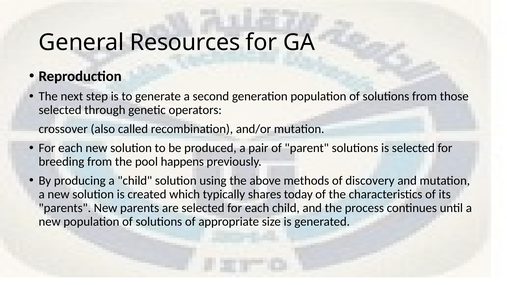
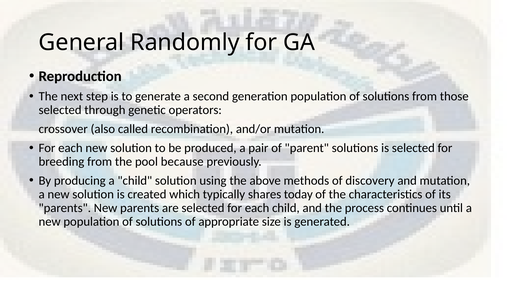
Resources: Resources -> Randomly (185, 43)
happens: happens -> because (182, 162)
